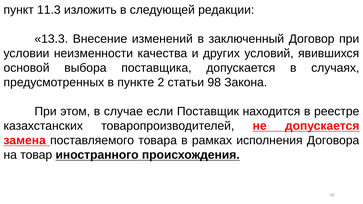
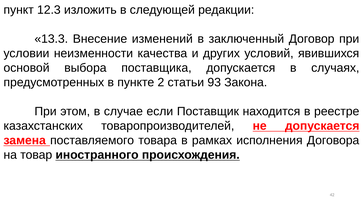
11.3: 11.3 -> 12.3 (49, 10)
98: 98 -> 93 (214, 82)
